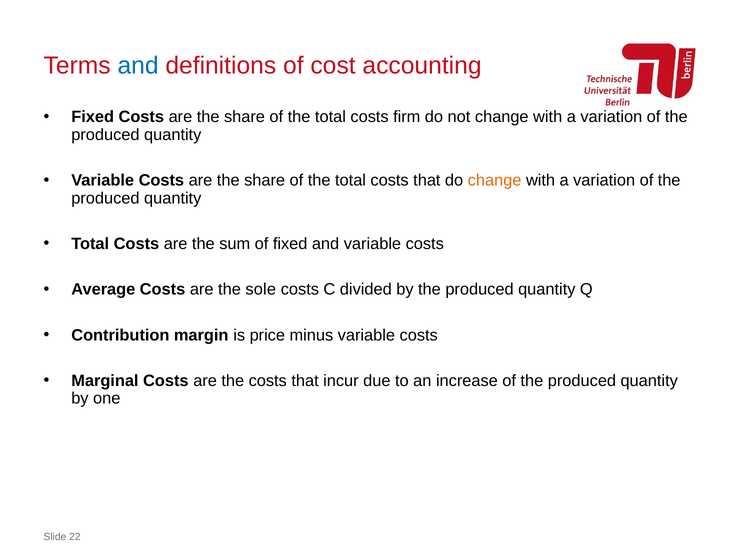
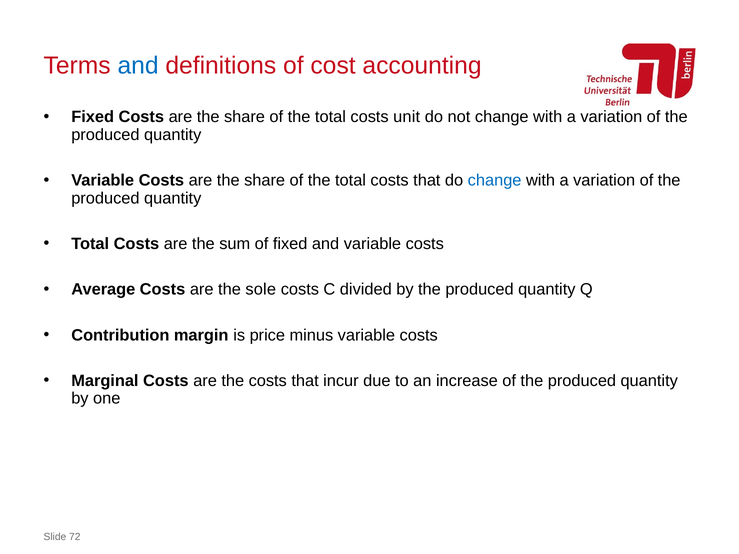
firm: firm -> unit (407, 117)
change colour: orange -> blue (495, 180)
22: 22 -> 72 (75, 537)
